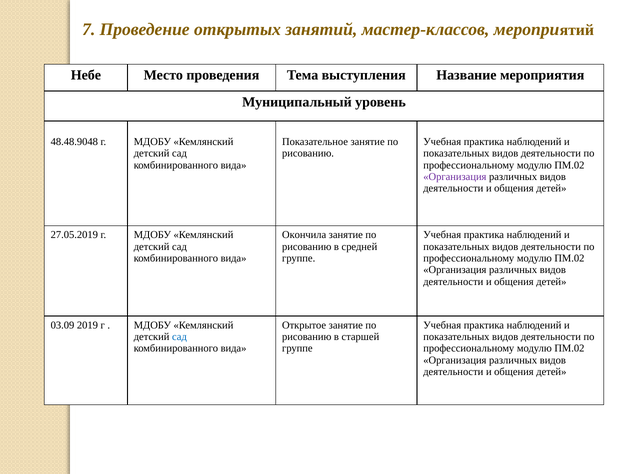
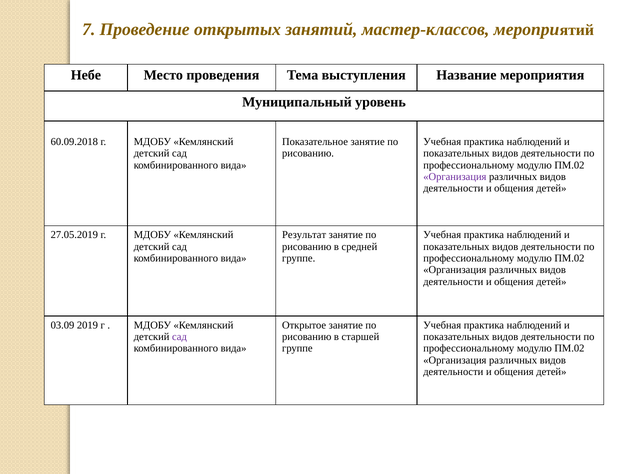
48.48.9048: 48.48.9048 -> 60.09.2018 (74, 141)
Окончила: Окончила -> Результат (304, 235)
сад colour: blue -> purple (179, 336)
